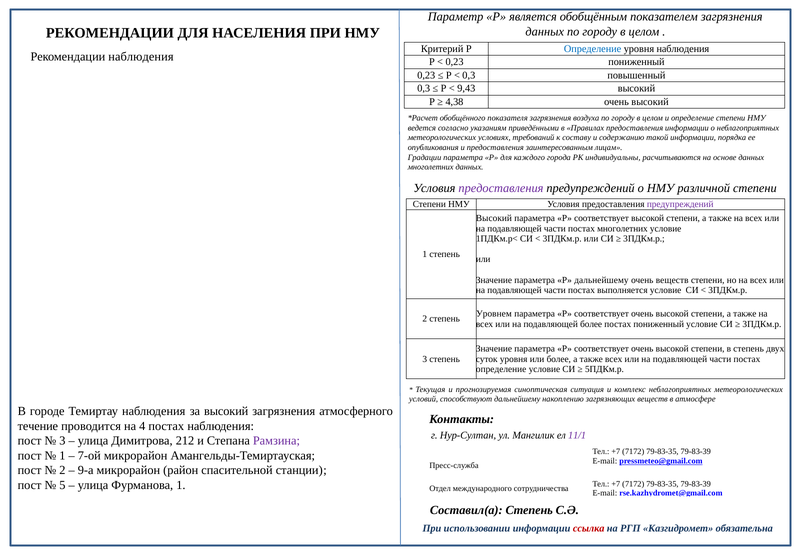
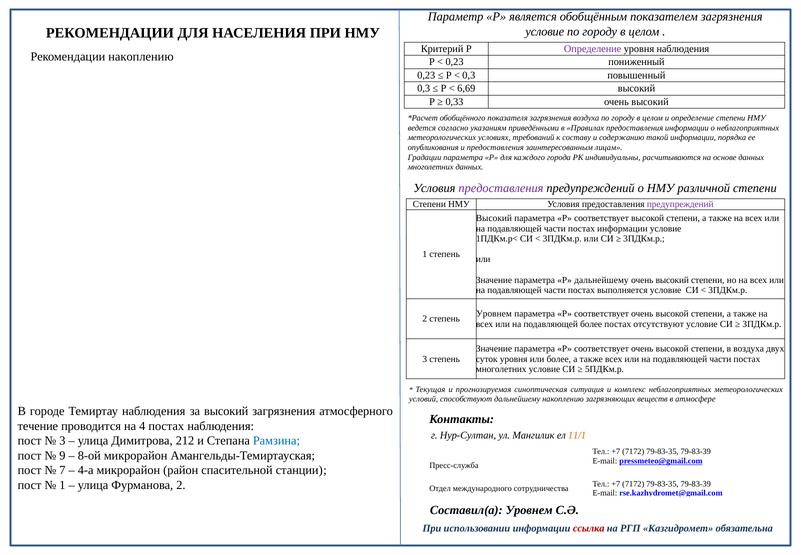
данных: данных -> условие (545, 32)
Определение colour: blue -> purple (593, 49)
Рекомендации наблюдения: наблюдения -> накоплению (141, 57)
9,43: 9,43 -> 6,69 (466, 88)
4,38: 4,38 -> 0,33 (454, 102)
постах многолетних: многолетних -> информации (622, 228)
веществ: веществ -> высокий (672, 280)
постах пониженный: пониженный -> отсутствуют (659, 324)
в степень: степень -> воздуха (749, 348)
определение: определение -> многолетних (501, 369)
11/1 colour: purple -> orange (577, 435)
Рамзина colour: purple -> blue (276, 440)
1: 1 -> 9 (62, 455)
7-ой: 7-ой -> 8-ой (89, 455)
2: 2 -> 7 (62, 470)
9-а: 9-а -> 4-а (86, 470)
5: 5 -> 1 (62, 485)
Фурманова 1: 1 -> 2 (181, 485)
Составил(а Степень: Степень -> Уровнем (529, 510)
